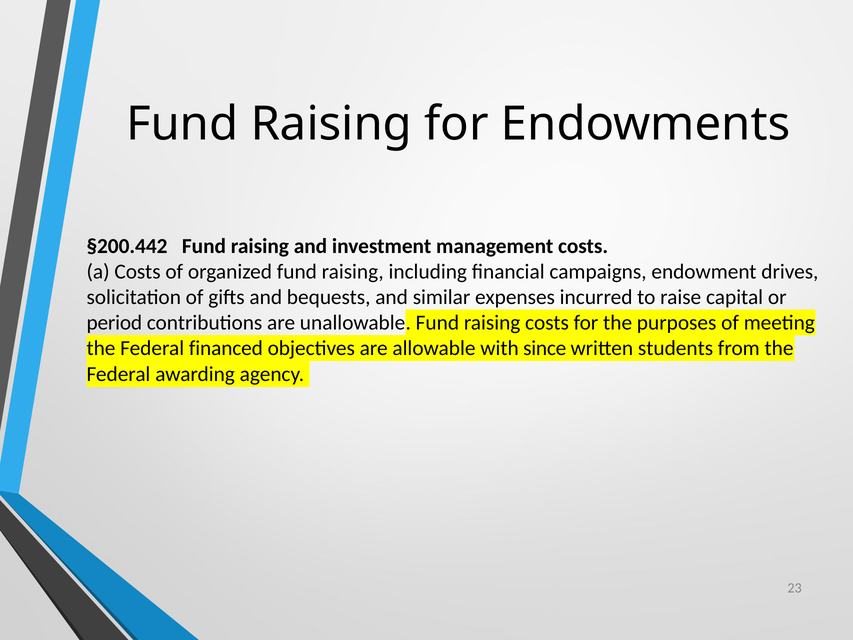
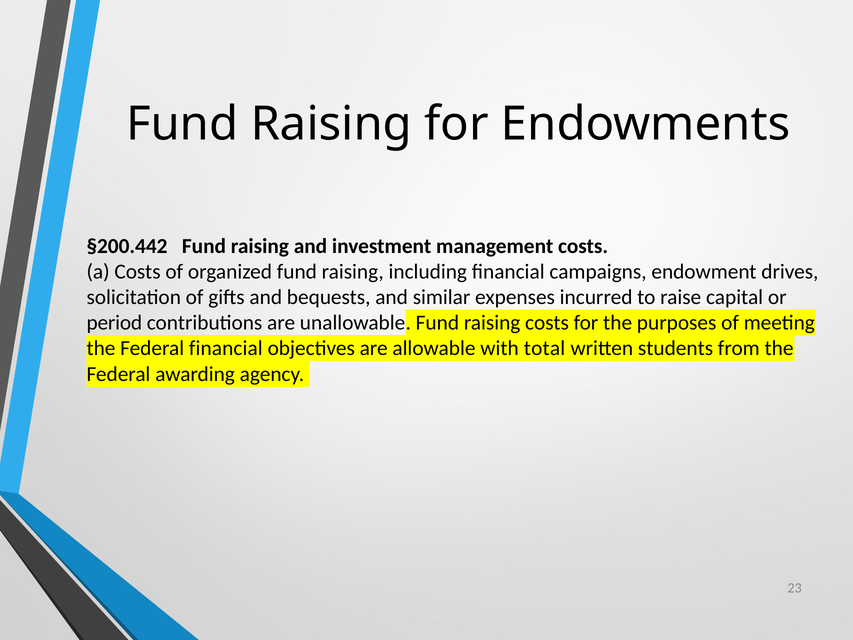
Federal financed: financed -> financial (226, 348)
since: since -> total (545, 348)
